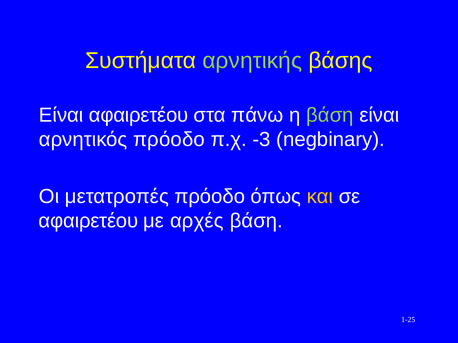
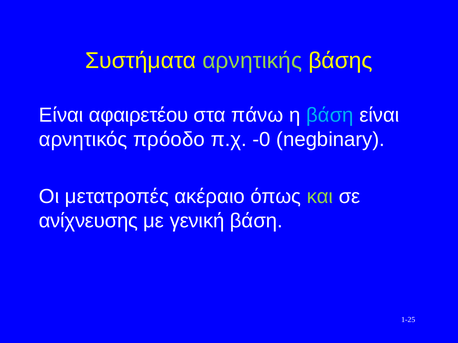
βάση colour: light green -> light blue (330, 115)
-3: -3 -> -0 (262, 140)
μετατροπές πρόοδο: πρόοδο -> ακέραιο (210, 197)
και colour: yellow -> light green (320, 197)
αφαιρετέου: αφαιρετέου -> ανίχνευσης (88, 221)
αρχές: αρχές -> γενική (197, 221)
